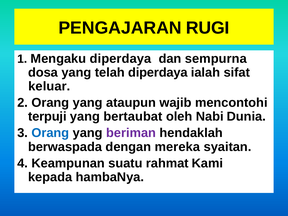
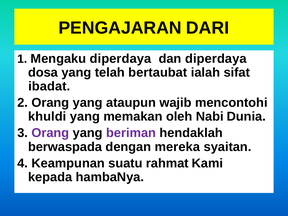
RUGI: RUGI -> DARI (208, 28)
dan sempurna: sempurna -> diperdaya (216, 59)
telah diperdaya: diperdaya -> bertaubat (158, 73)
keluar: keluar -> ibadat (49, 86)
terpuji: terpuji -> khuldi (47, 117)
bertaubat: bertaubat -> memakan (133, 117)
Orang colour: blue -> purple (50, 133)
